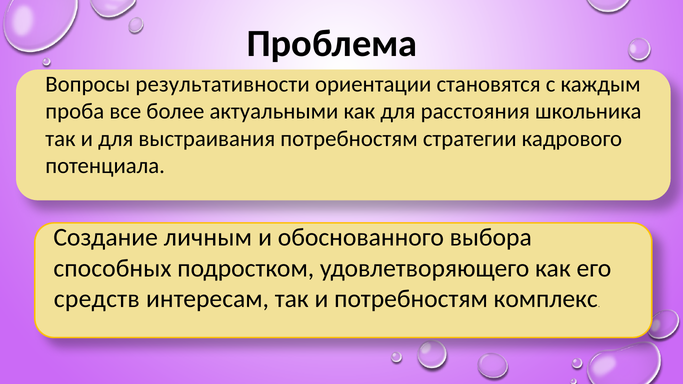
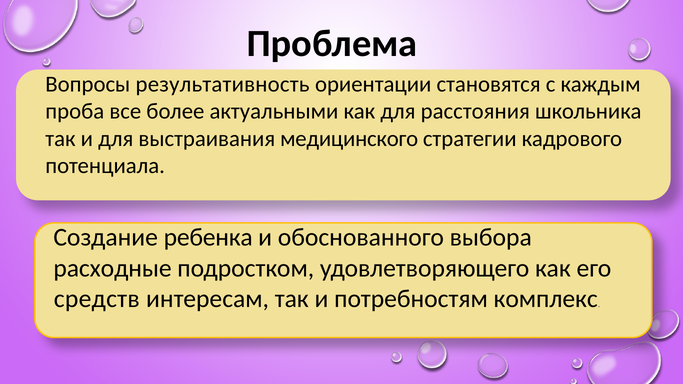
результативности: результативности -> результативность (223, 84)
выстраивания потребностям: потребностям -> медицинского (349, 139)
личным: личным -> ребенка (208, 237)
способных: способных -> расходные (113, 268)
